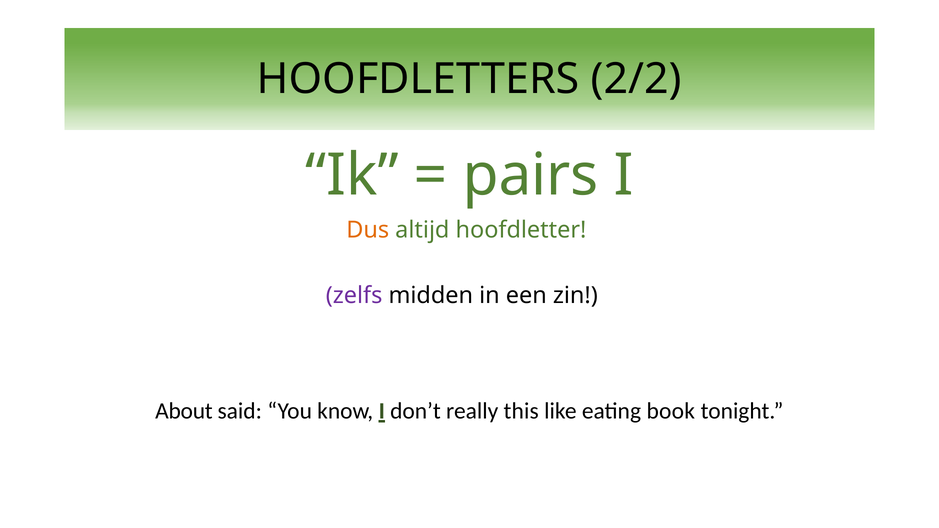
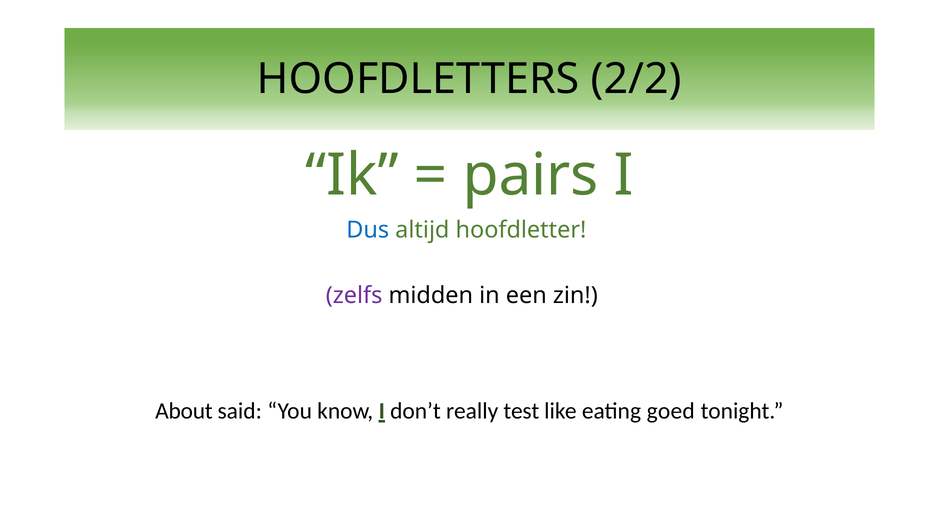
Dus colour: orange -> blue (368, 230)
this: this -> test (521, 411)
book: book -> goed (671, 411)
